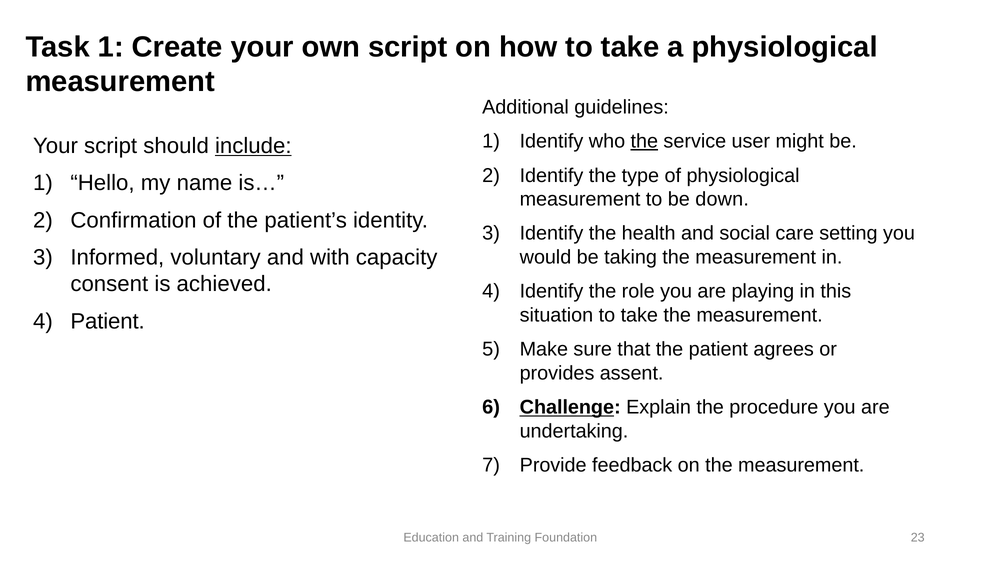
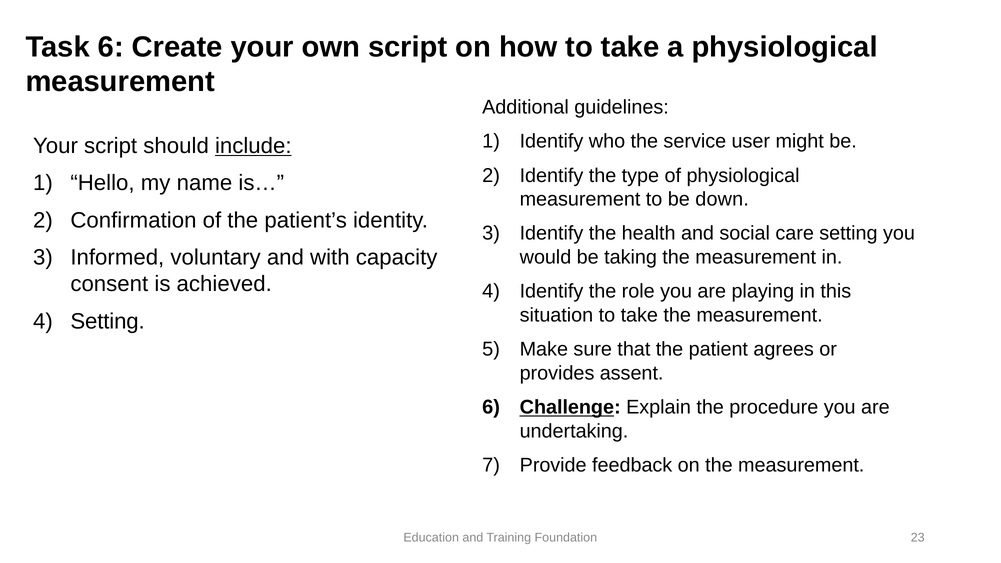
Task 1: 1 -> 6 (111, 47)
the underline: present -> none (644, 141)
4 Patient: Patient -> Setting (108, 321)
